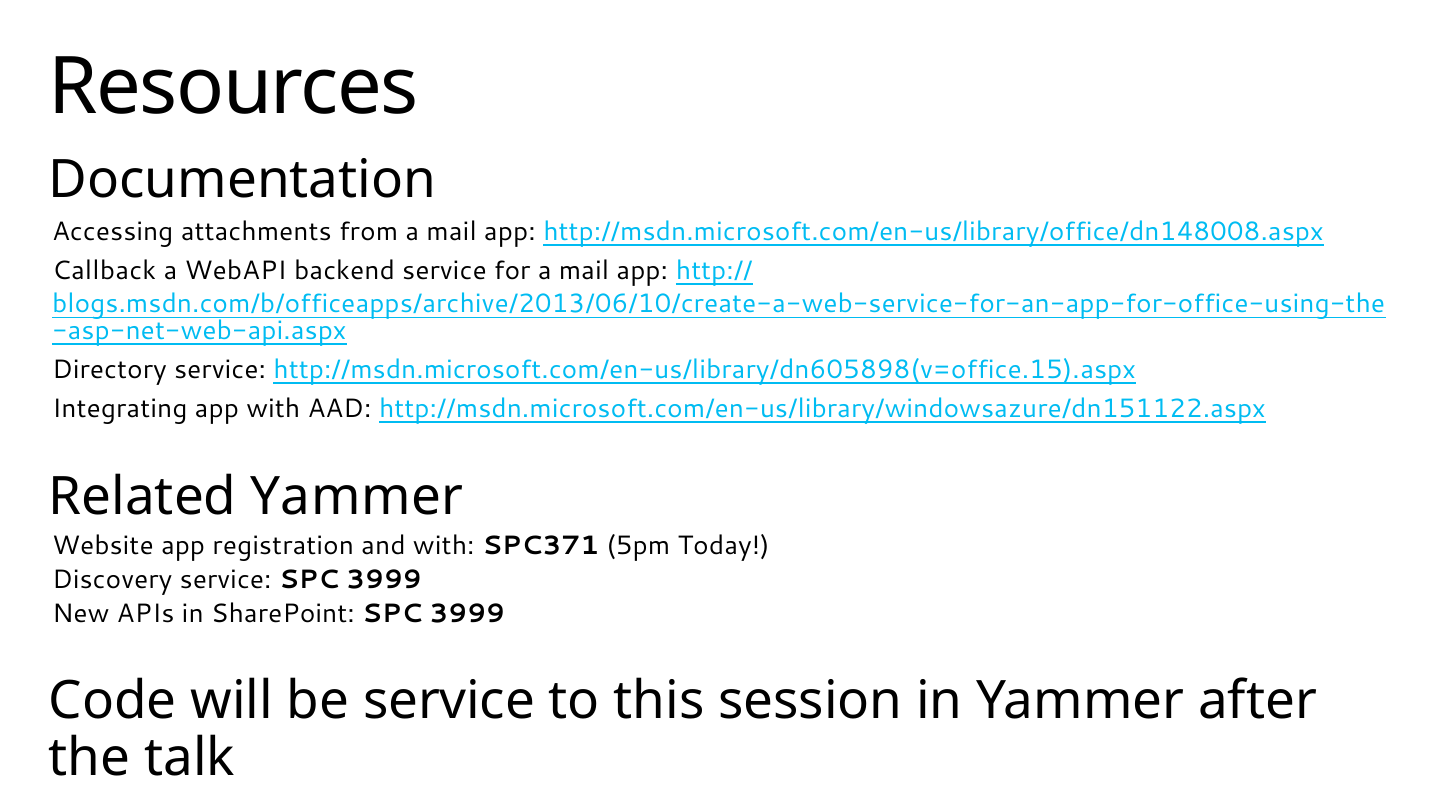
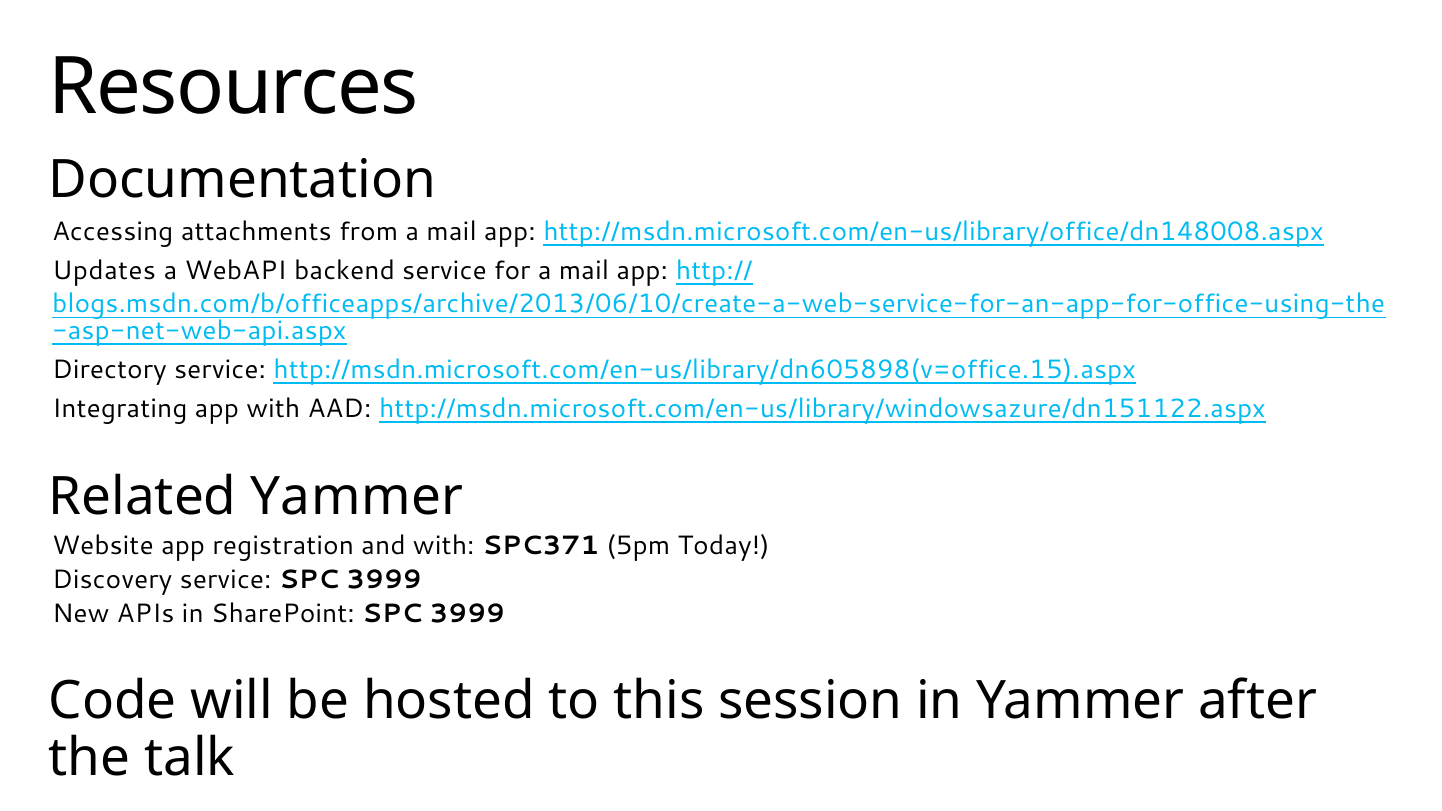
Callback: Callback -> Updates (104, 271)
be service: service -> hosted (449, 701)
